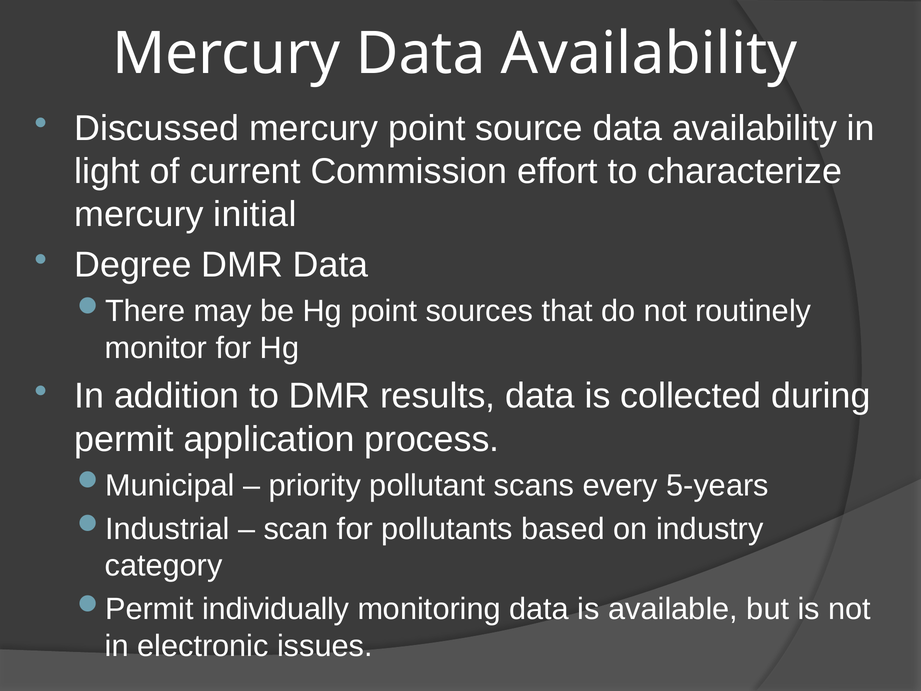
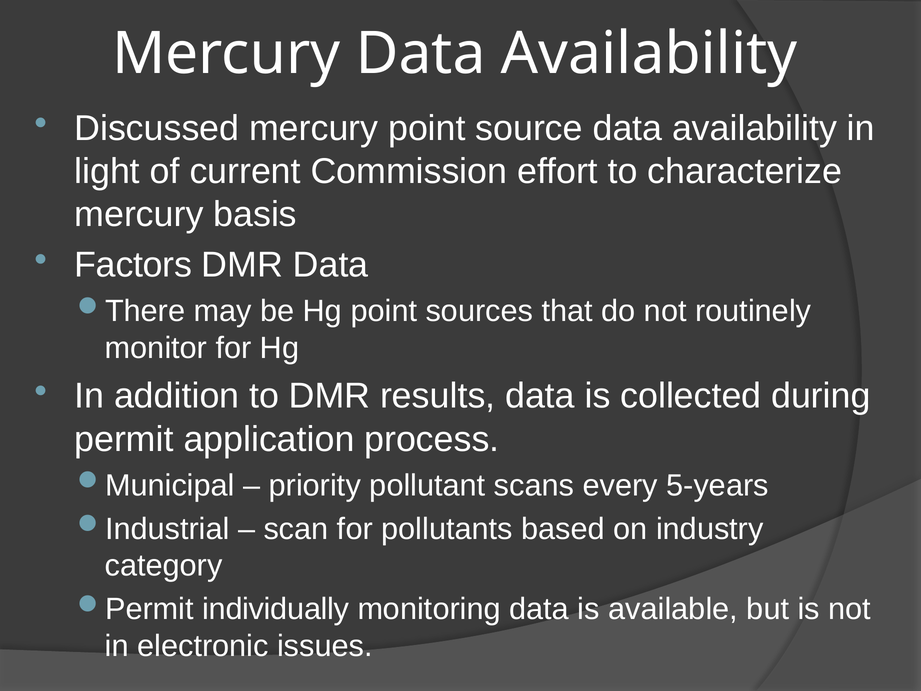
initial: initial -> basis (255, 214)
Degree: Degree -> Factors (133, 265)
